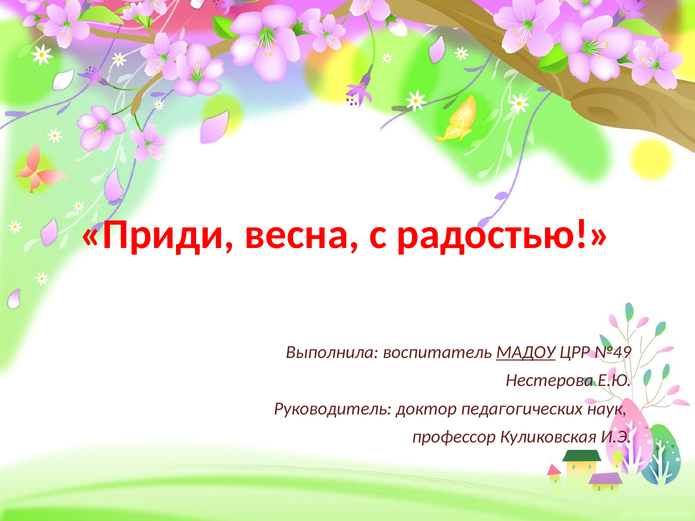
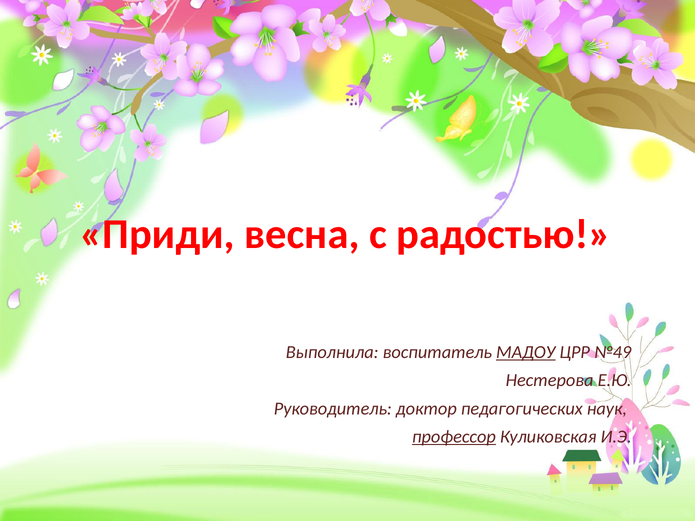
профессор underline: none -> present (454, 437)
